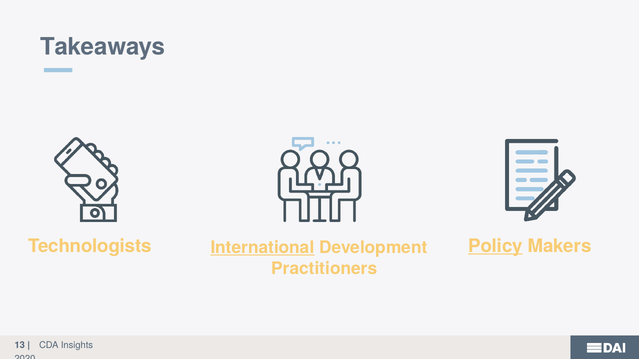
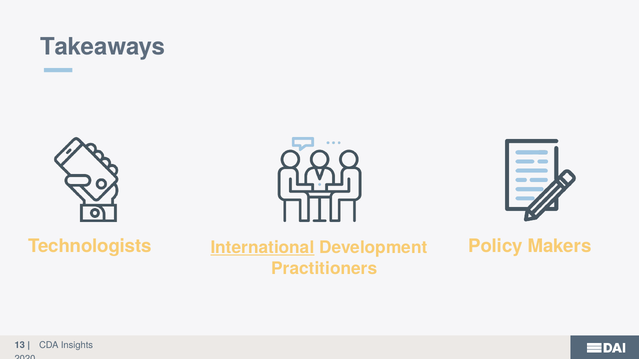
Policy underline: present -> none (495, 246)
